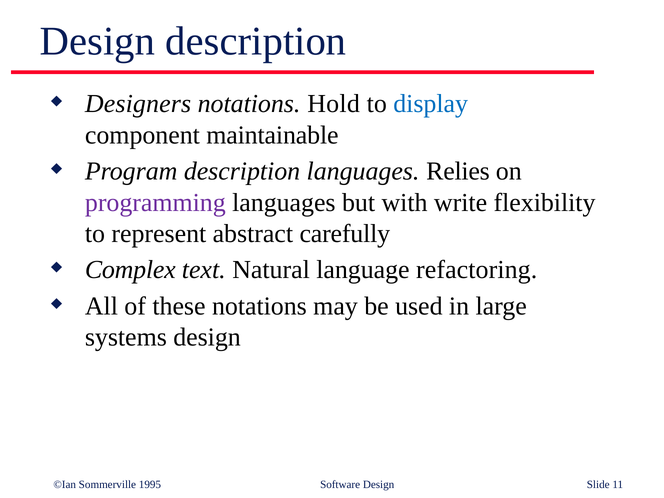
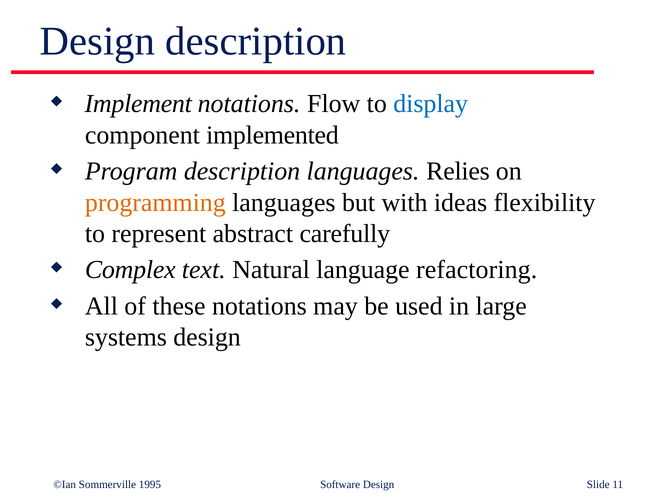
Designers: Designers -> Implement (138, 104)
Hold: Hold -> Flow (334, 104)
maintainable: maintainable -> implemented (272, 135)
programming colour: purple -> orange (155, 203)
write: write -> ideas (461, 203)
